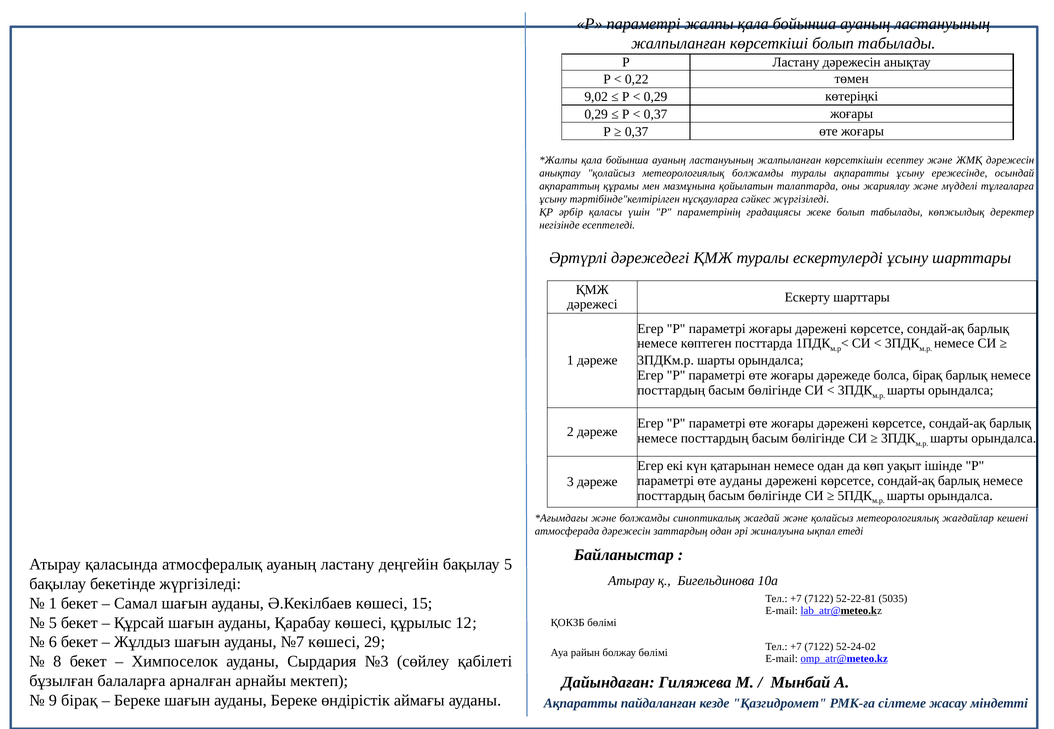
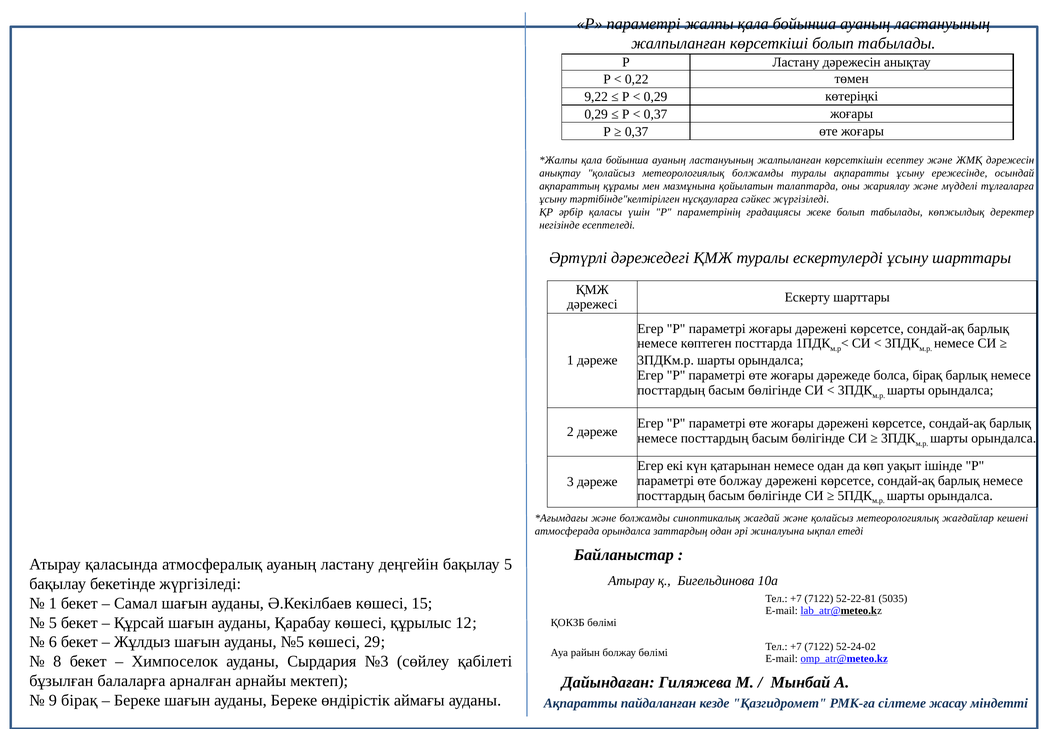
9,02: 9,02 -> 9,22 (596, 97)
өте ауданы: ауданы -> болжау (741, 481)
атмосферада дәрежесін: дәрежесін -> орындалса (626, 532)
№7: №7 -> №5 (292, 643)
